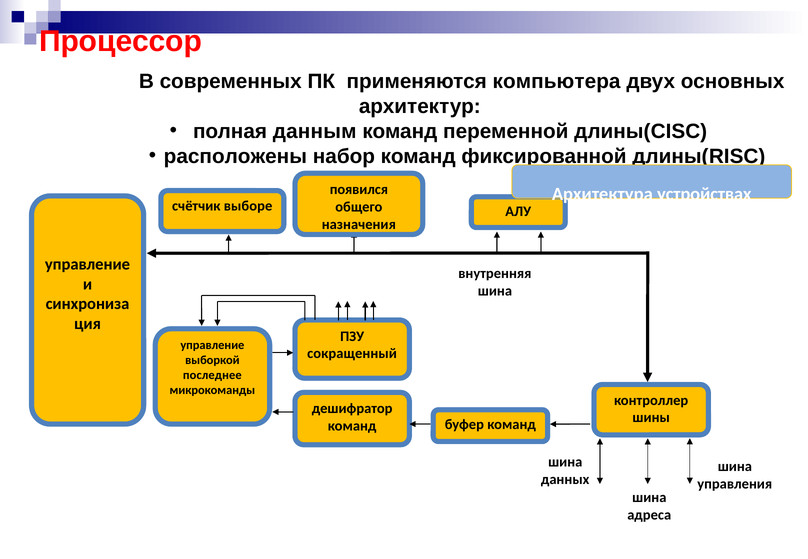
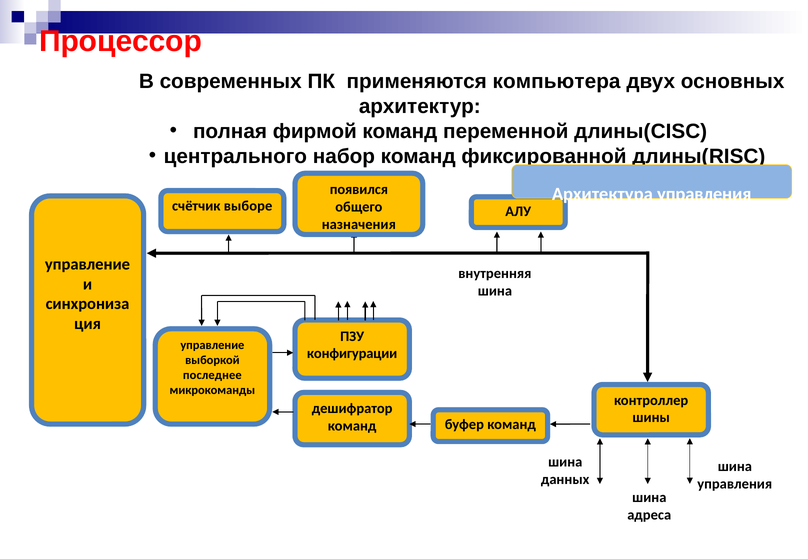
данным: данным -> фирмой (315, 131)
расположены: расположены -> центрального (235, 156)
Архитектура устройствах: устройствах -> управления (704, 194)
сокращенный: сокращенный -> конфигурации (352, 354)
